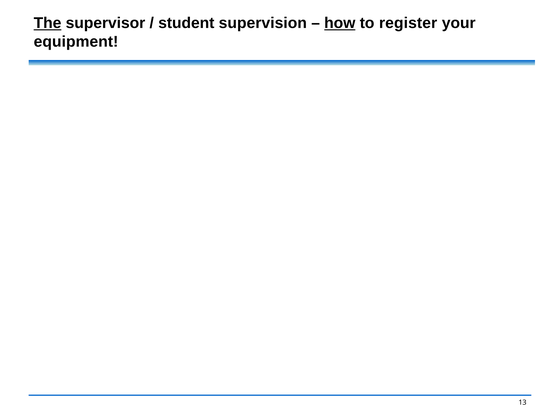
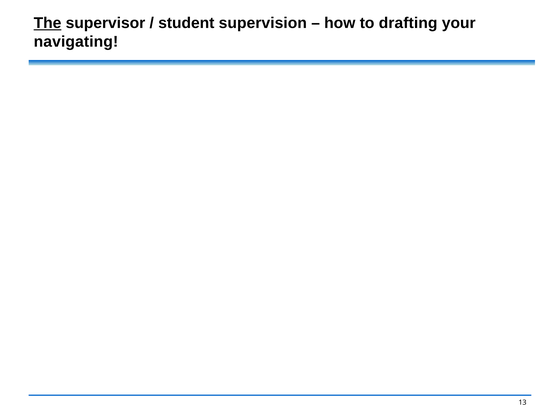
how underline: present -> none (340, 23)
register: register -> drafting (408, 23)
equipment: equipment -> navigating (76, 42)
